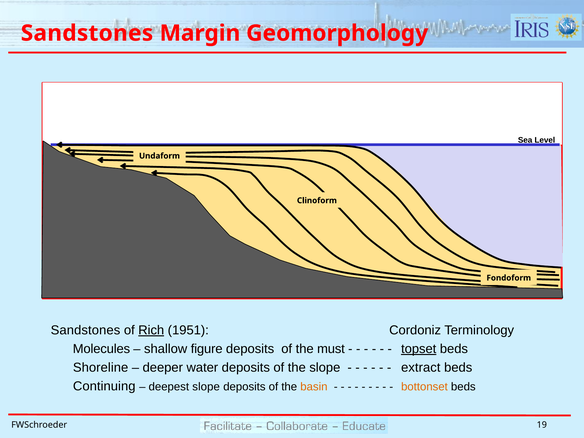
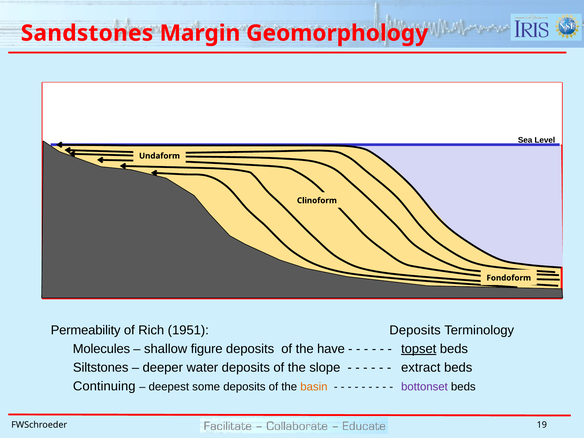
Sandstones: Sandstones -> Permeability (86, 330)
Rich underline: present -> none (151, 330)
1951 Cordoniz: Cordoniz -> Deposits (415, 330)
must: must -> have (331, 349)
Shoreline: Shoreline -> Siltstones (101, 368)
deepest slope: slope -> some (206, 387)
bottonset colour: orange -> purple (424, 387)
